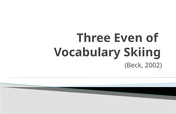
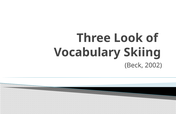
Even: Even -> Look (128, 38)
